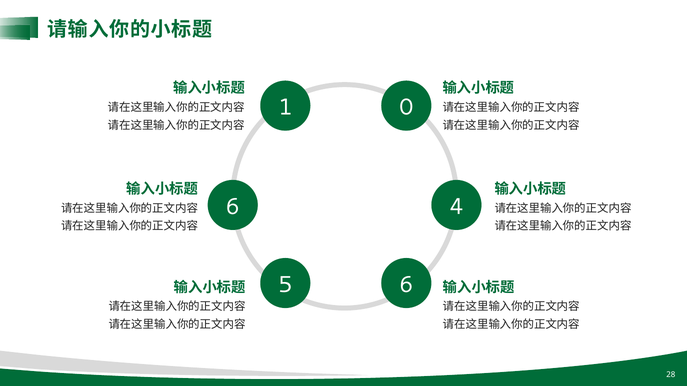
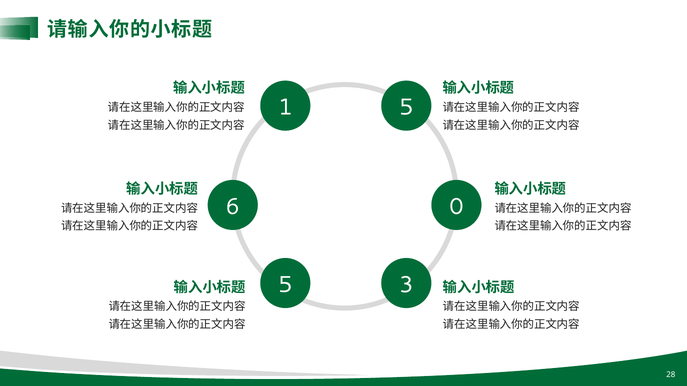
1 0: 0 -> 5 (406, 107)
4: 4 -> 0 (456, 207)
5 6: 6 -> 3 (406, 285)
